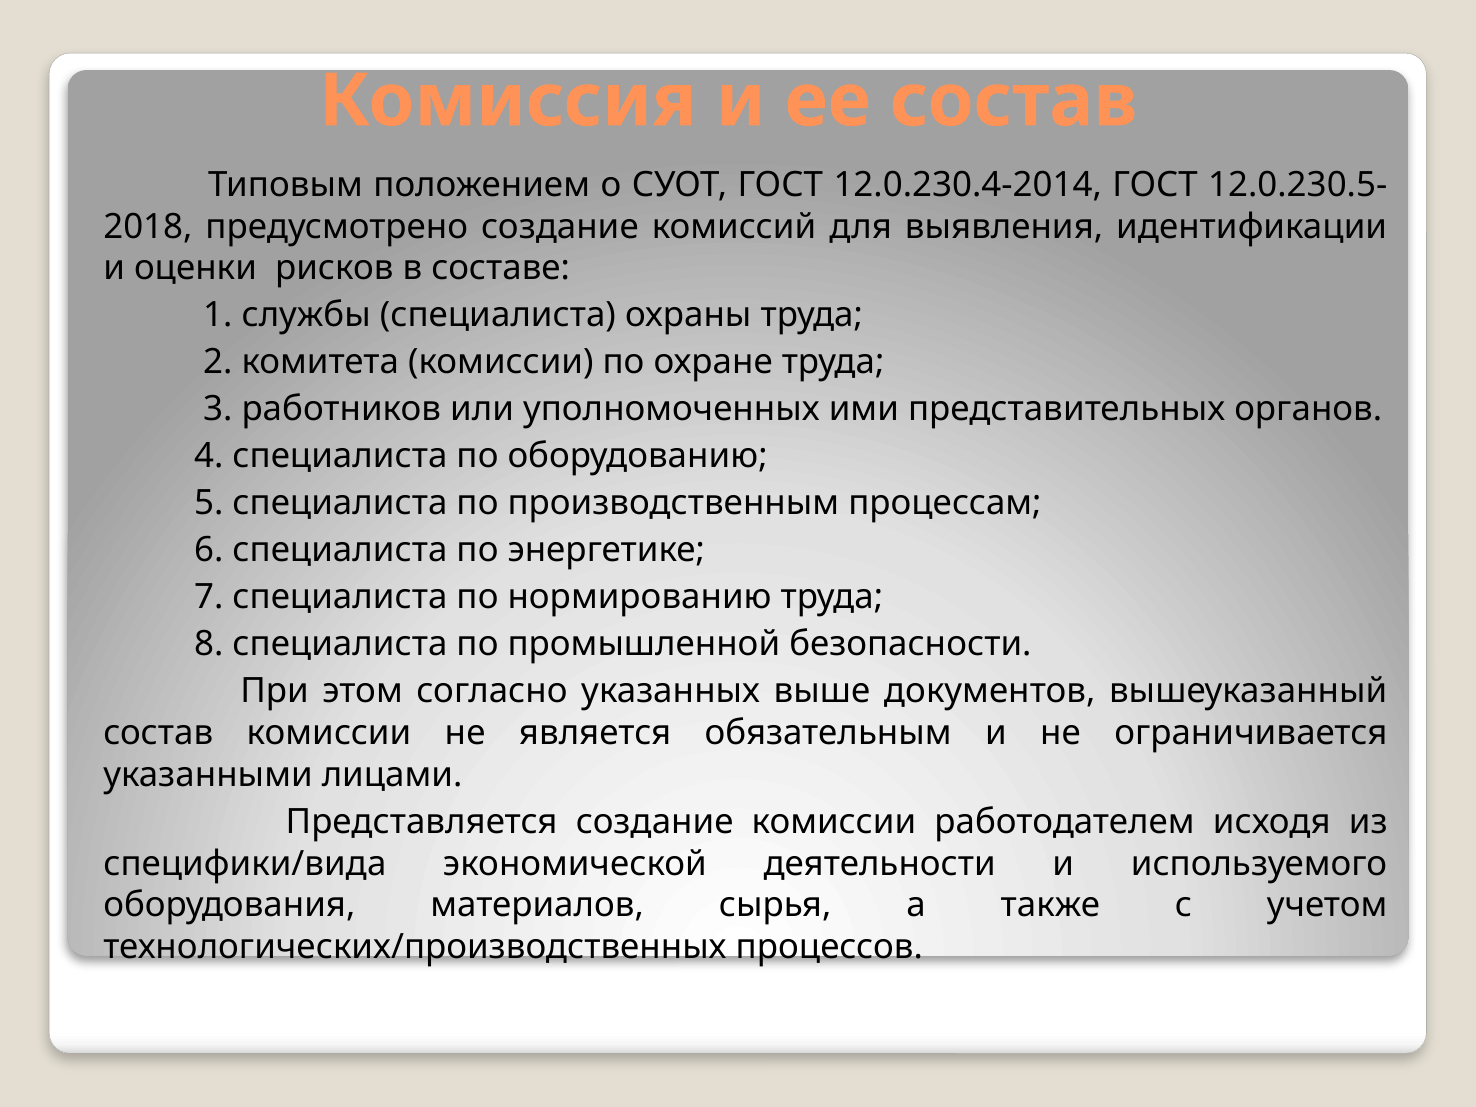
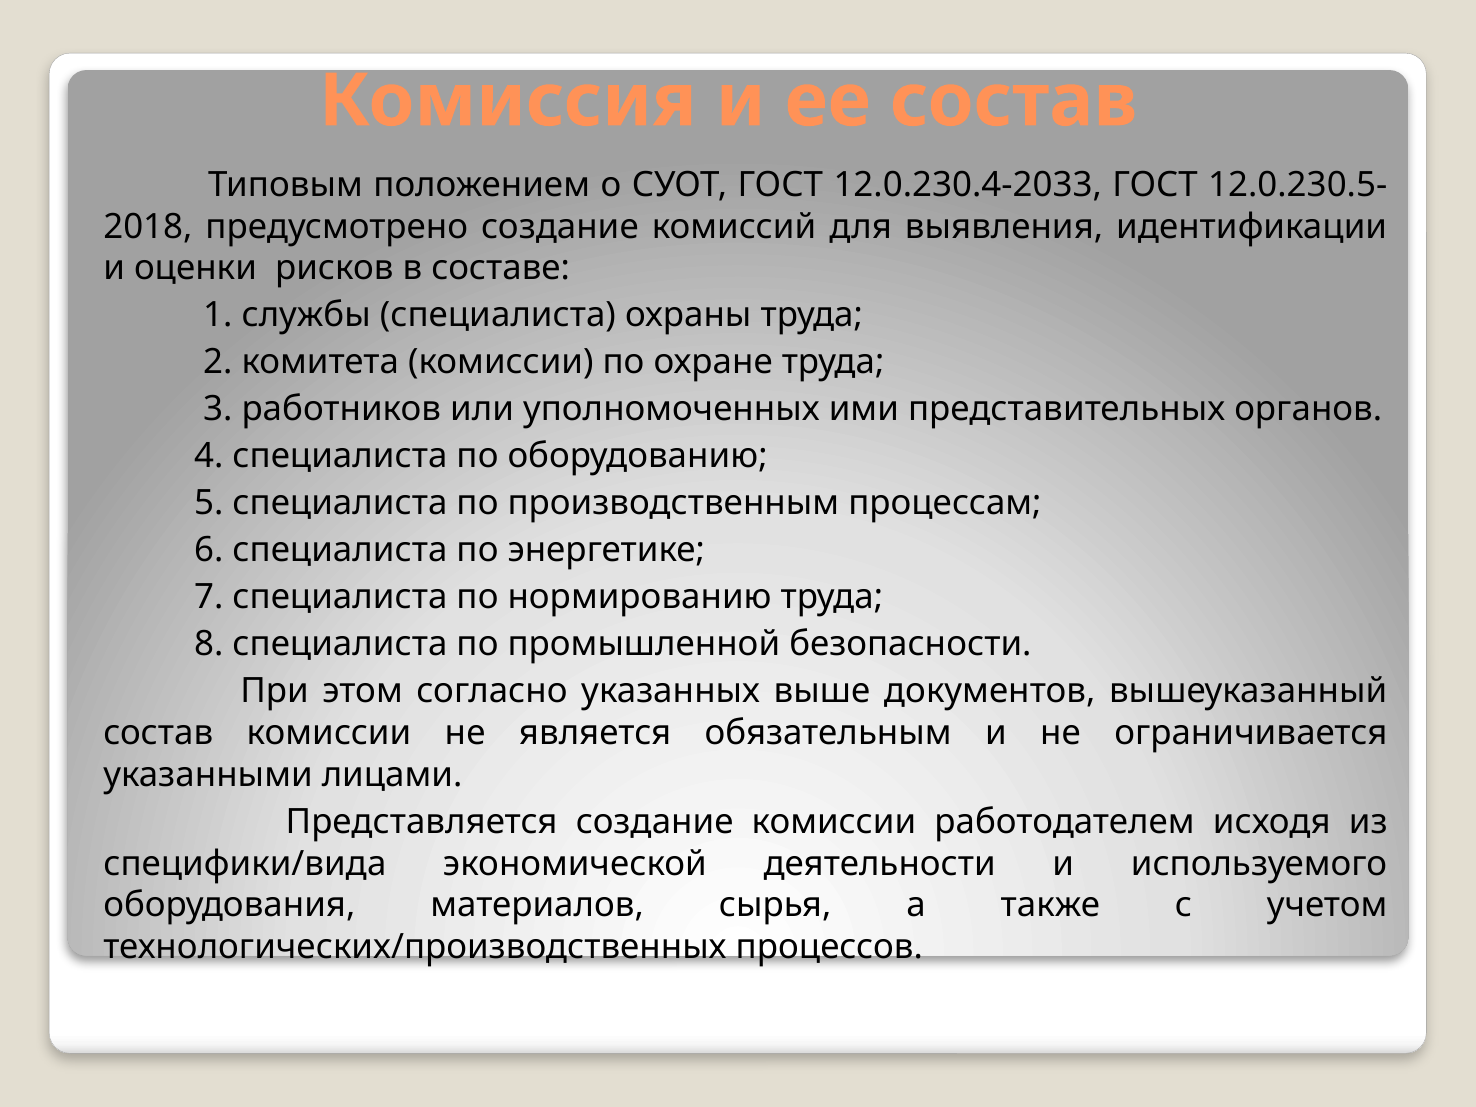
12.0.230.4-2014: 12.0.230.4-2014 -> 12.0.230.4-2033 (968, 185)
